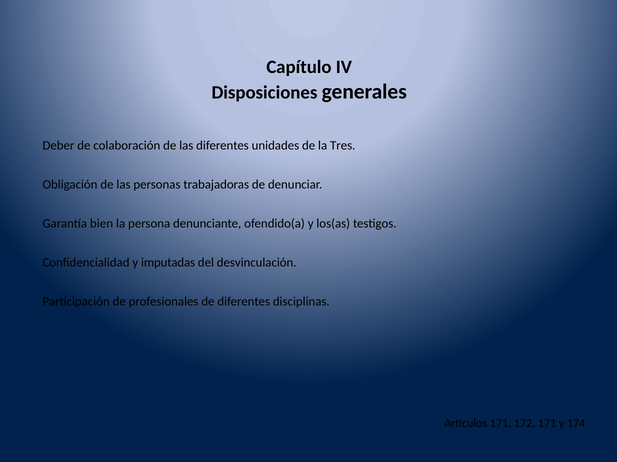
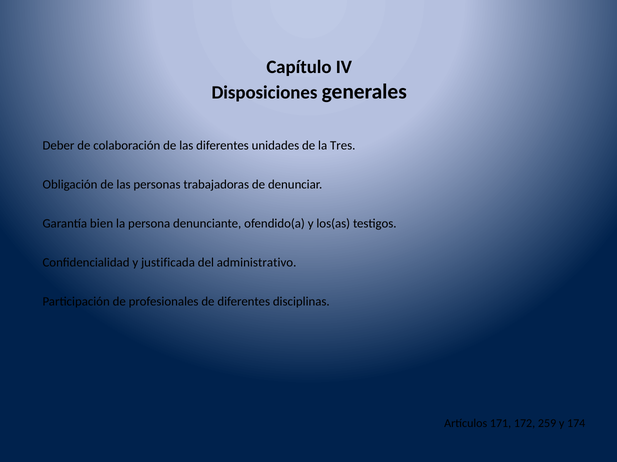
imputadas: imputadas -> justificada (168, 263)
desvinculación: desvinculación -> administrativo (257, 263)
172 171: 171 -> 259 (547, 424)
